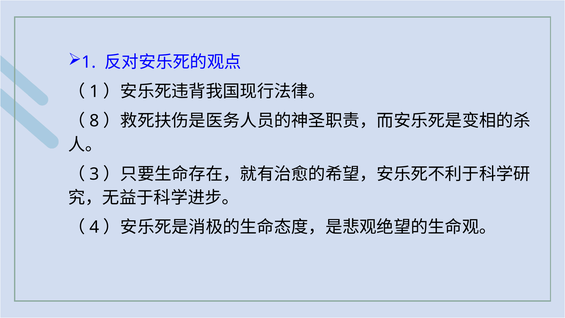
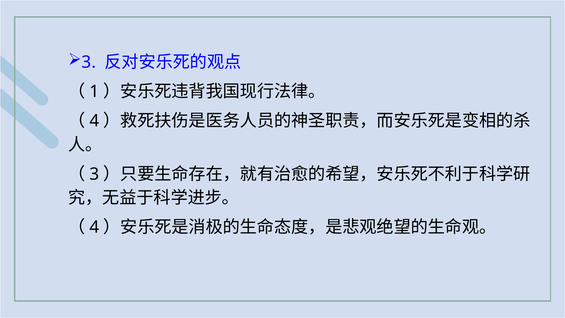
1: 1 -> 3 (89, 62)
8: 8 -> 4 (94, 121)
